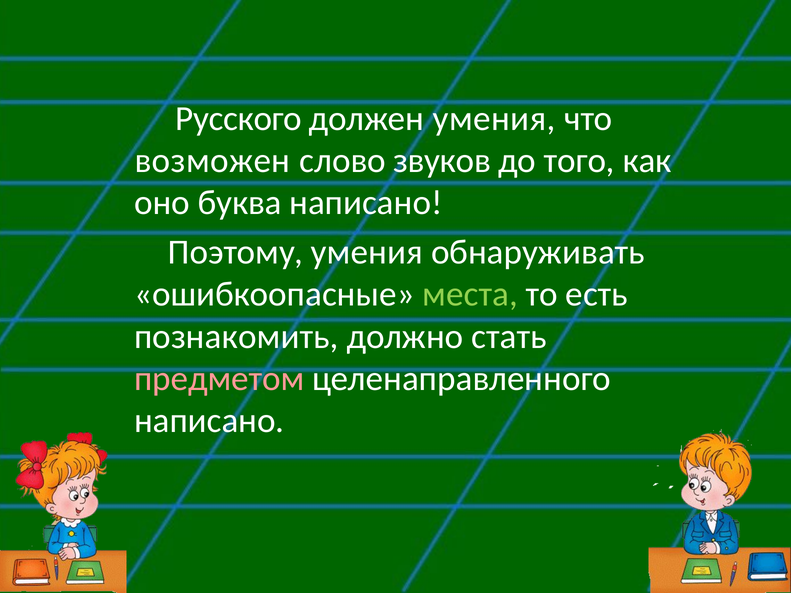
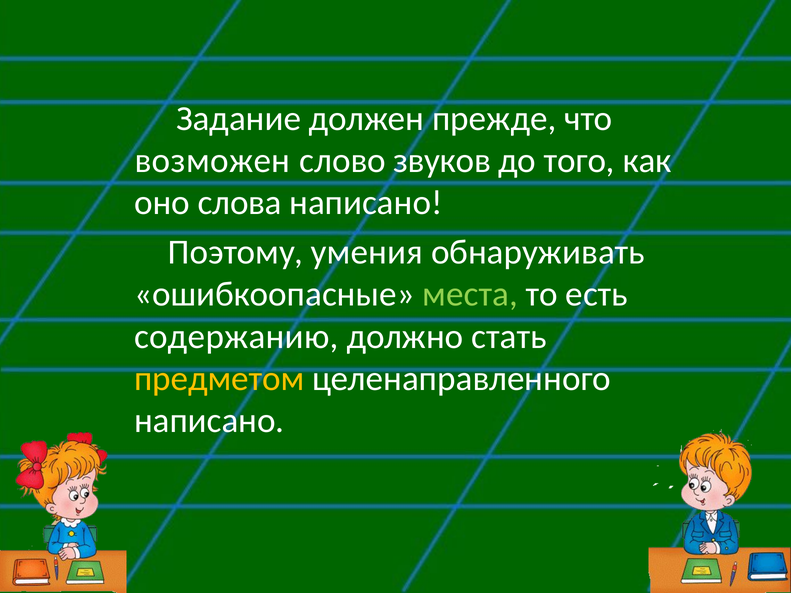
Русского: Русского -> Задание (239, 119)
должен умения: умения -> прежде (494, 119)
буква: буква -> слова (240, 203)
познакомить: познакомить -> содержанию (236, 337)
предметом colour: pink -> yellow (219, 379)
